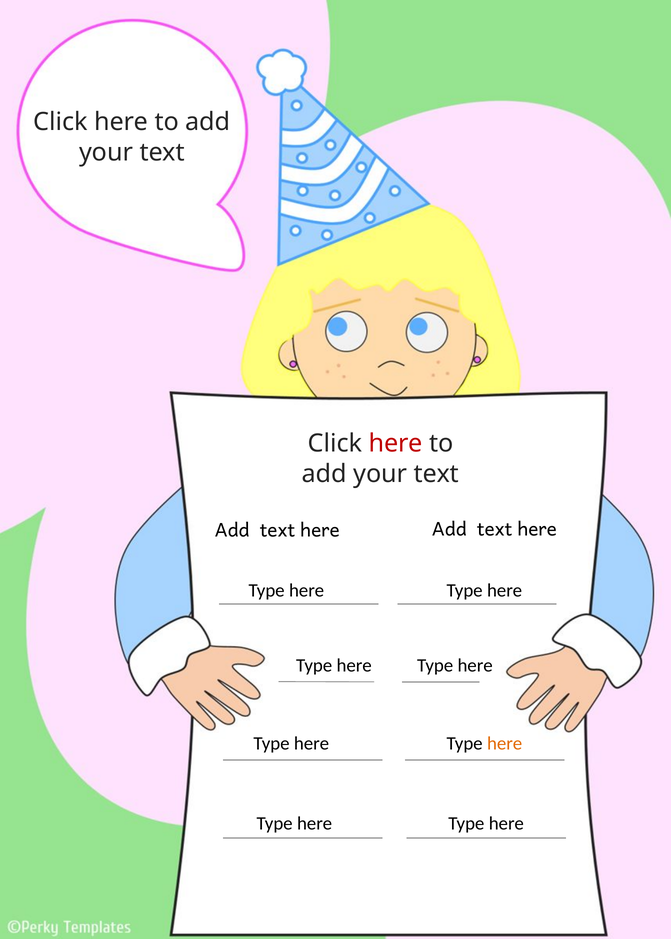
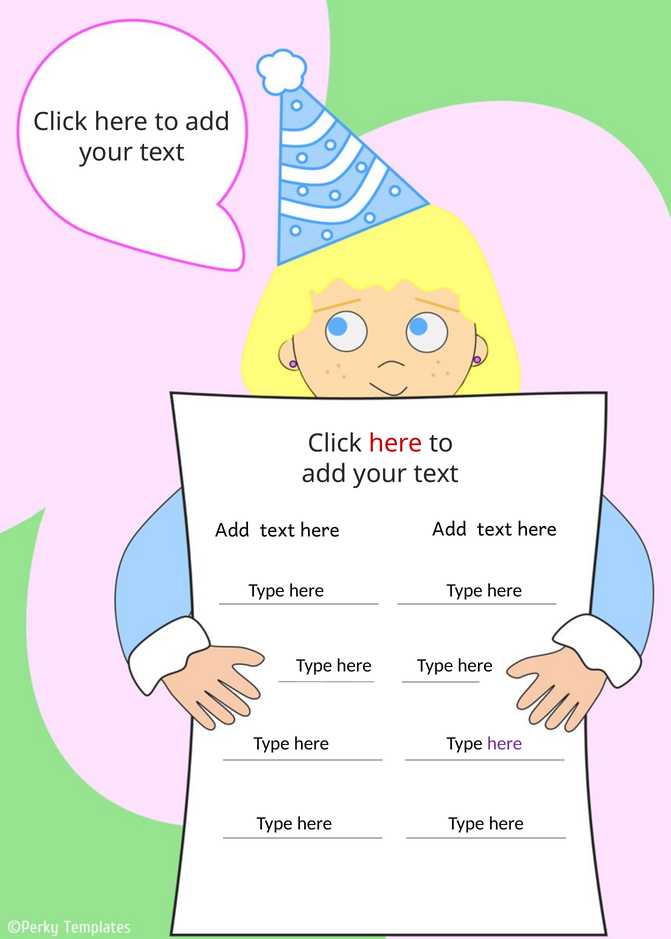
here colour: orange -> purple (505, 744)
